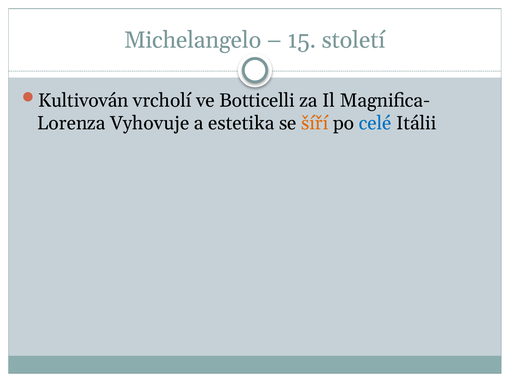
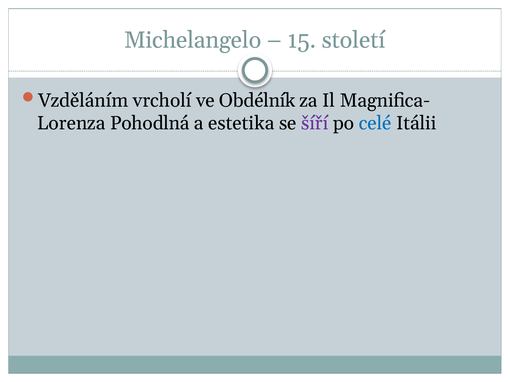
Kultivován: Kultivován -> Vzděláním (83, 101)
Botticelli: Botticelli -> Obdélník (257, 101)
Vyhovuje: Vyhovuje -> Pohodlná (150, 123)
šíří colour: orange -> purple (315, 123)
